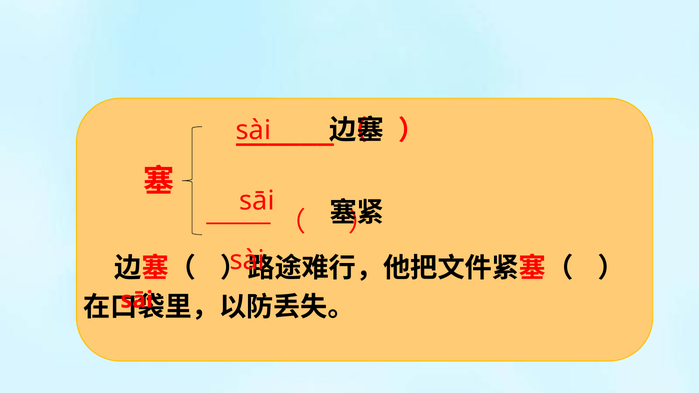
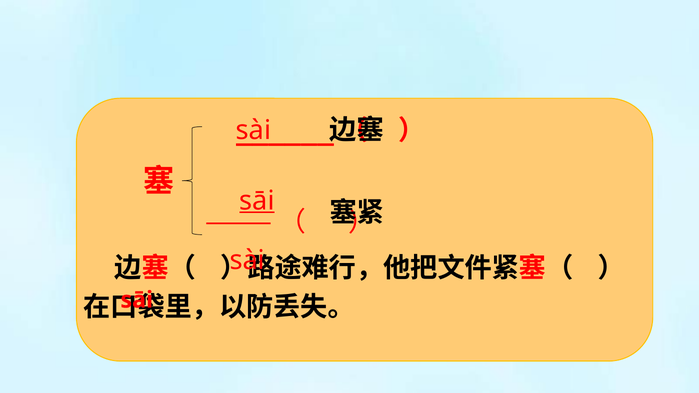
sāi underline: none -> present (257, 201)
